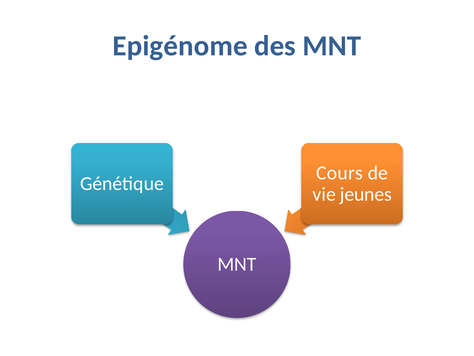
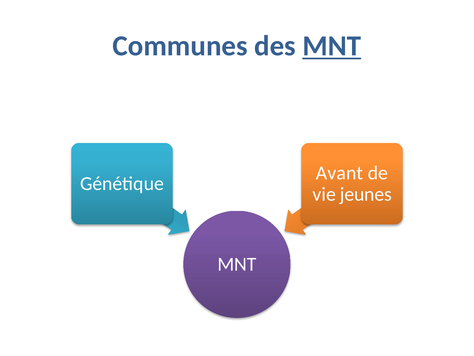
Epigénome: Epigénome -> Communes (180, 46)
MNT underline: none -> present (332, 46)
Cours: Cours -> Avant (340, 173)
